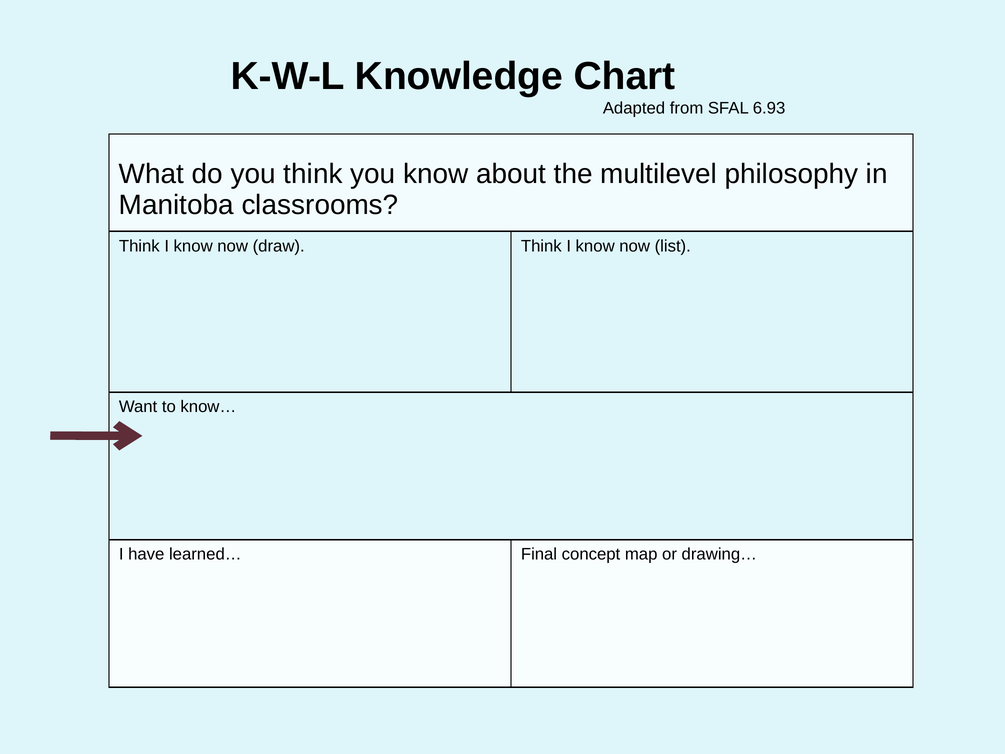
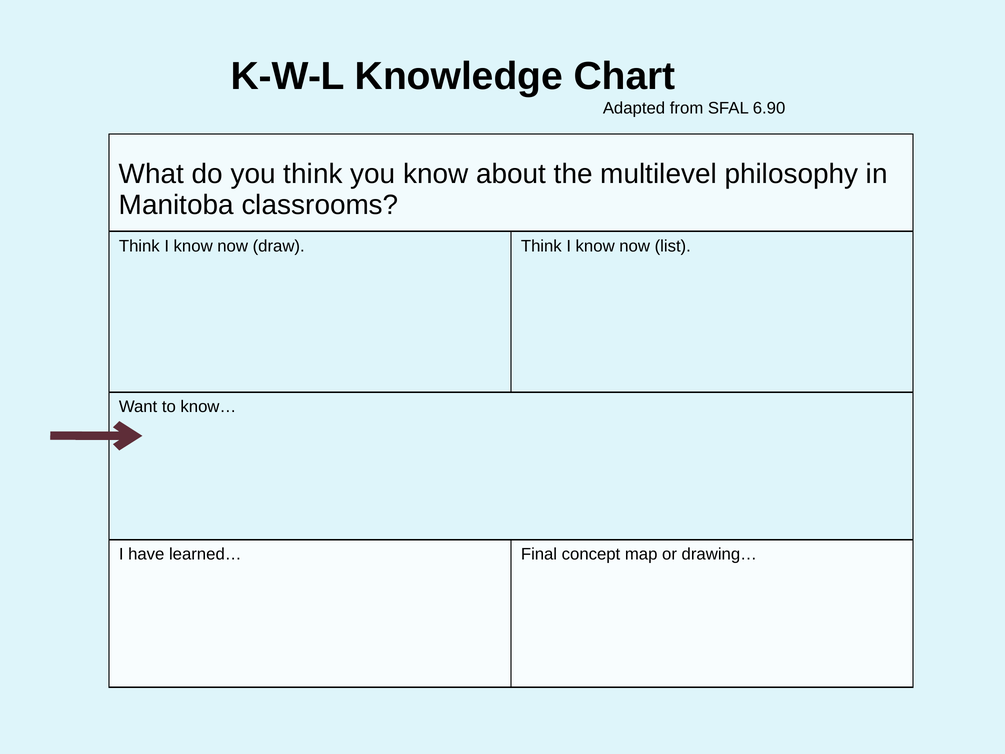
6.93: 6.93 -> 6.90 (769, 108)
